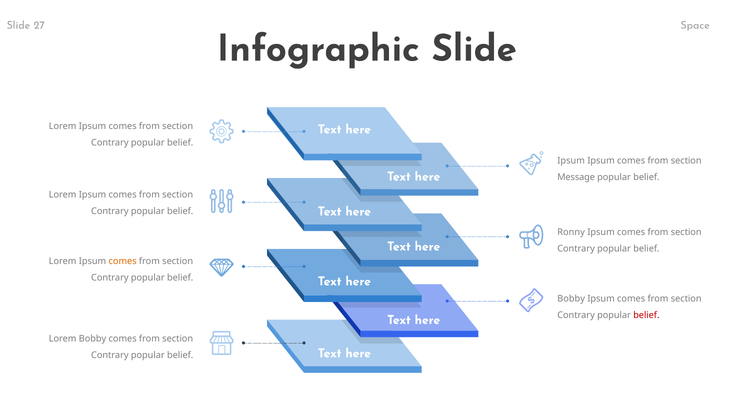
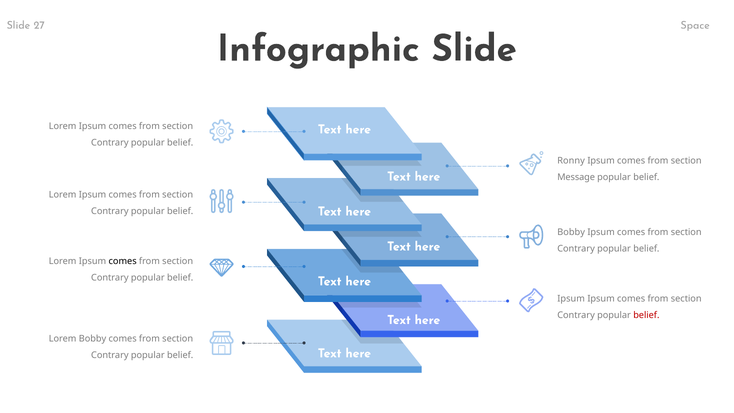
Ipsum: Ipsum -> Ronny (571, 161)
Ronny: Ronny -> Bobby (571, 232)
comes colour: orange -> black (123, 261)
Bobby: Bobby -> Ipsum (571, 299)
